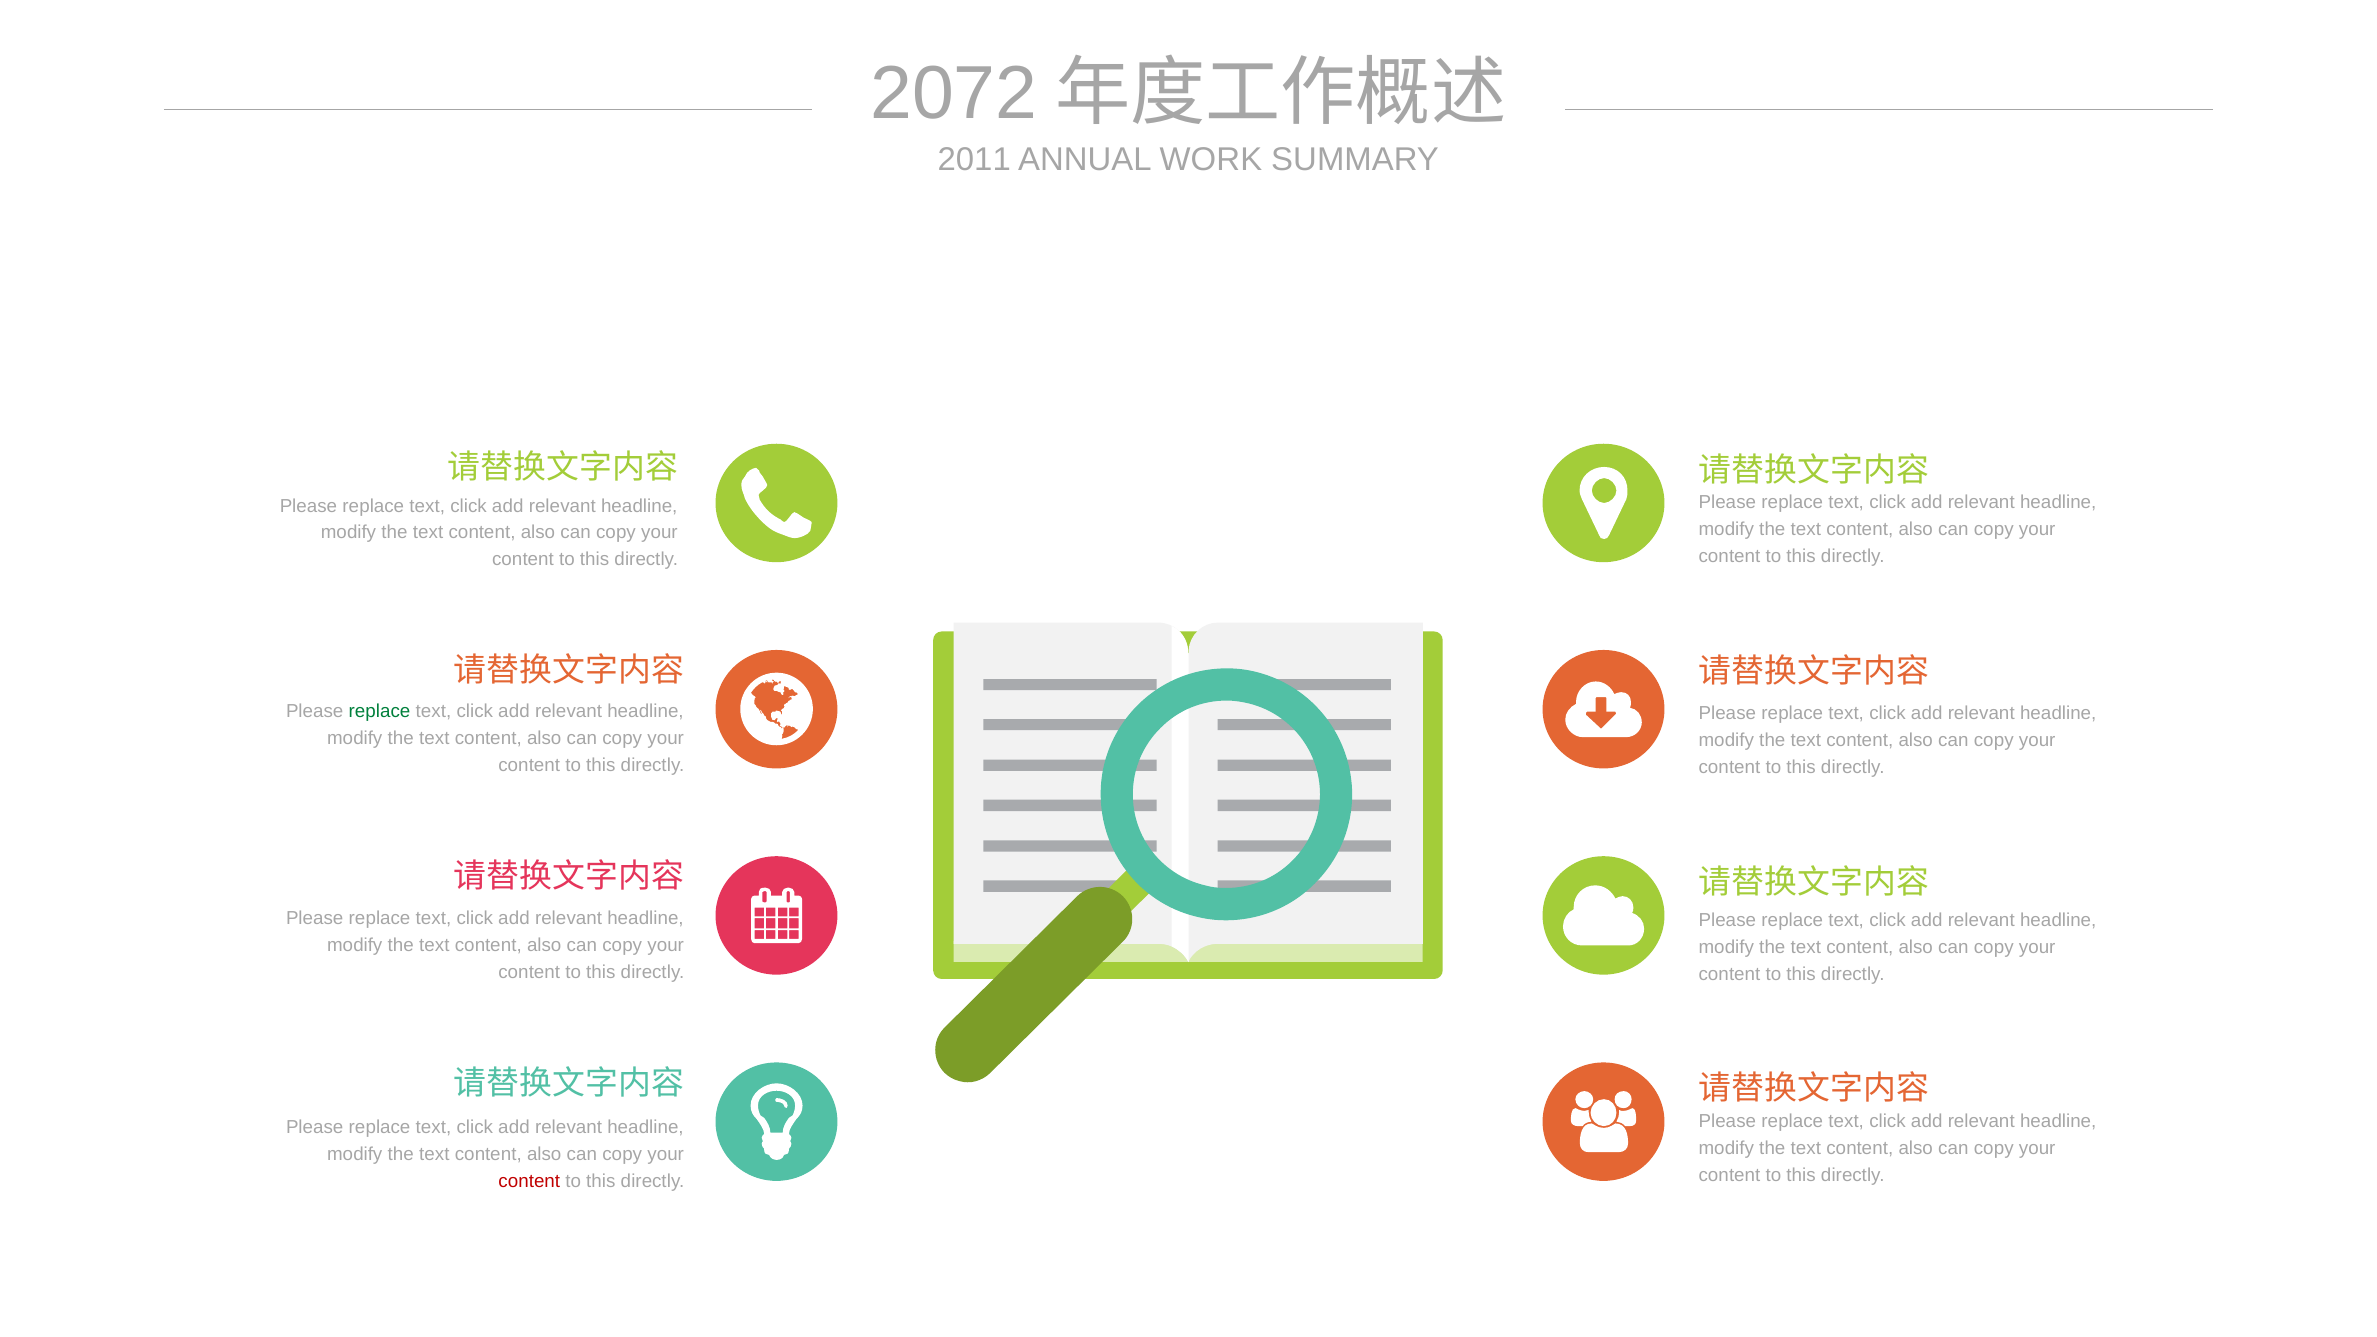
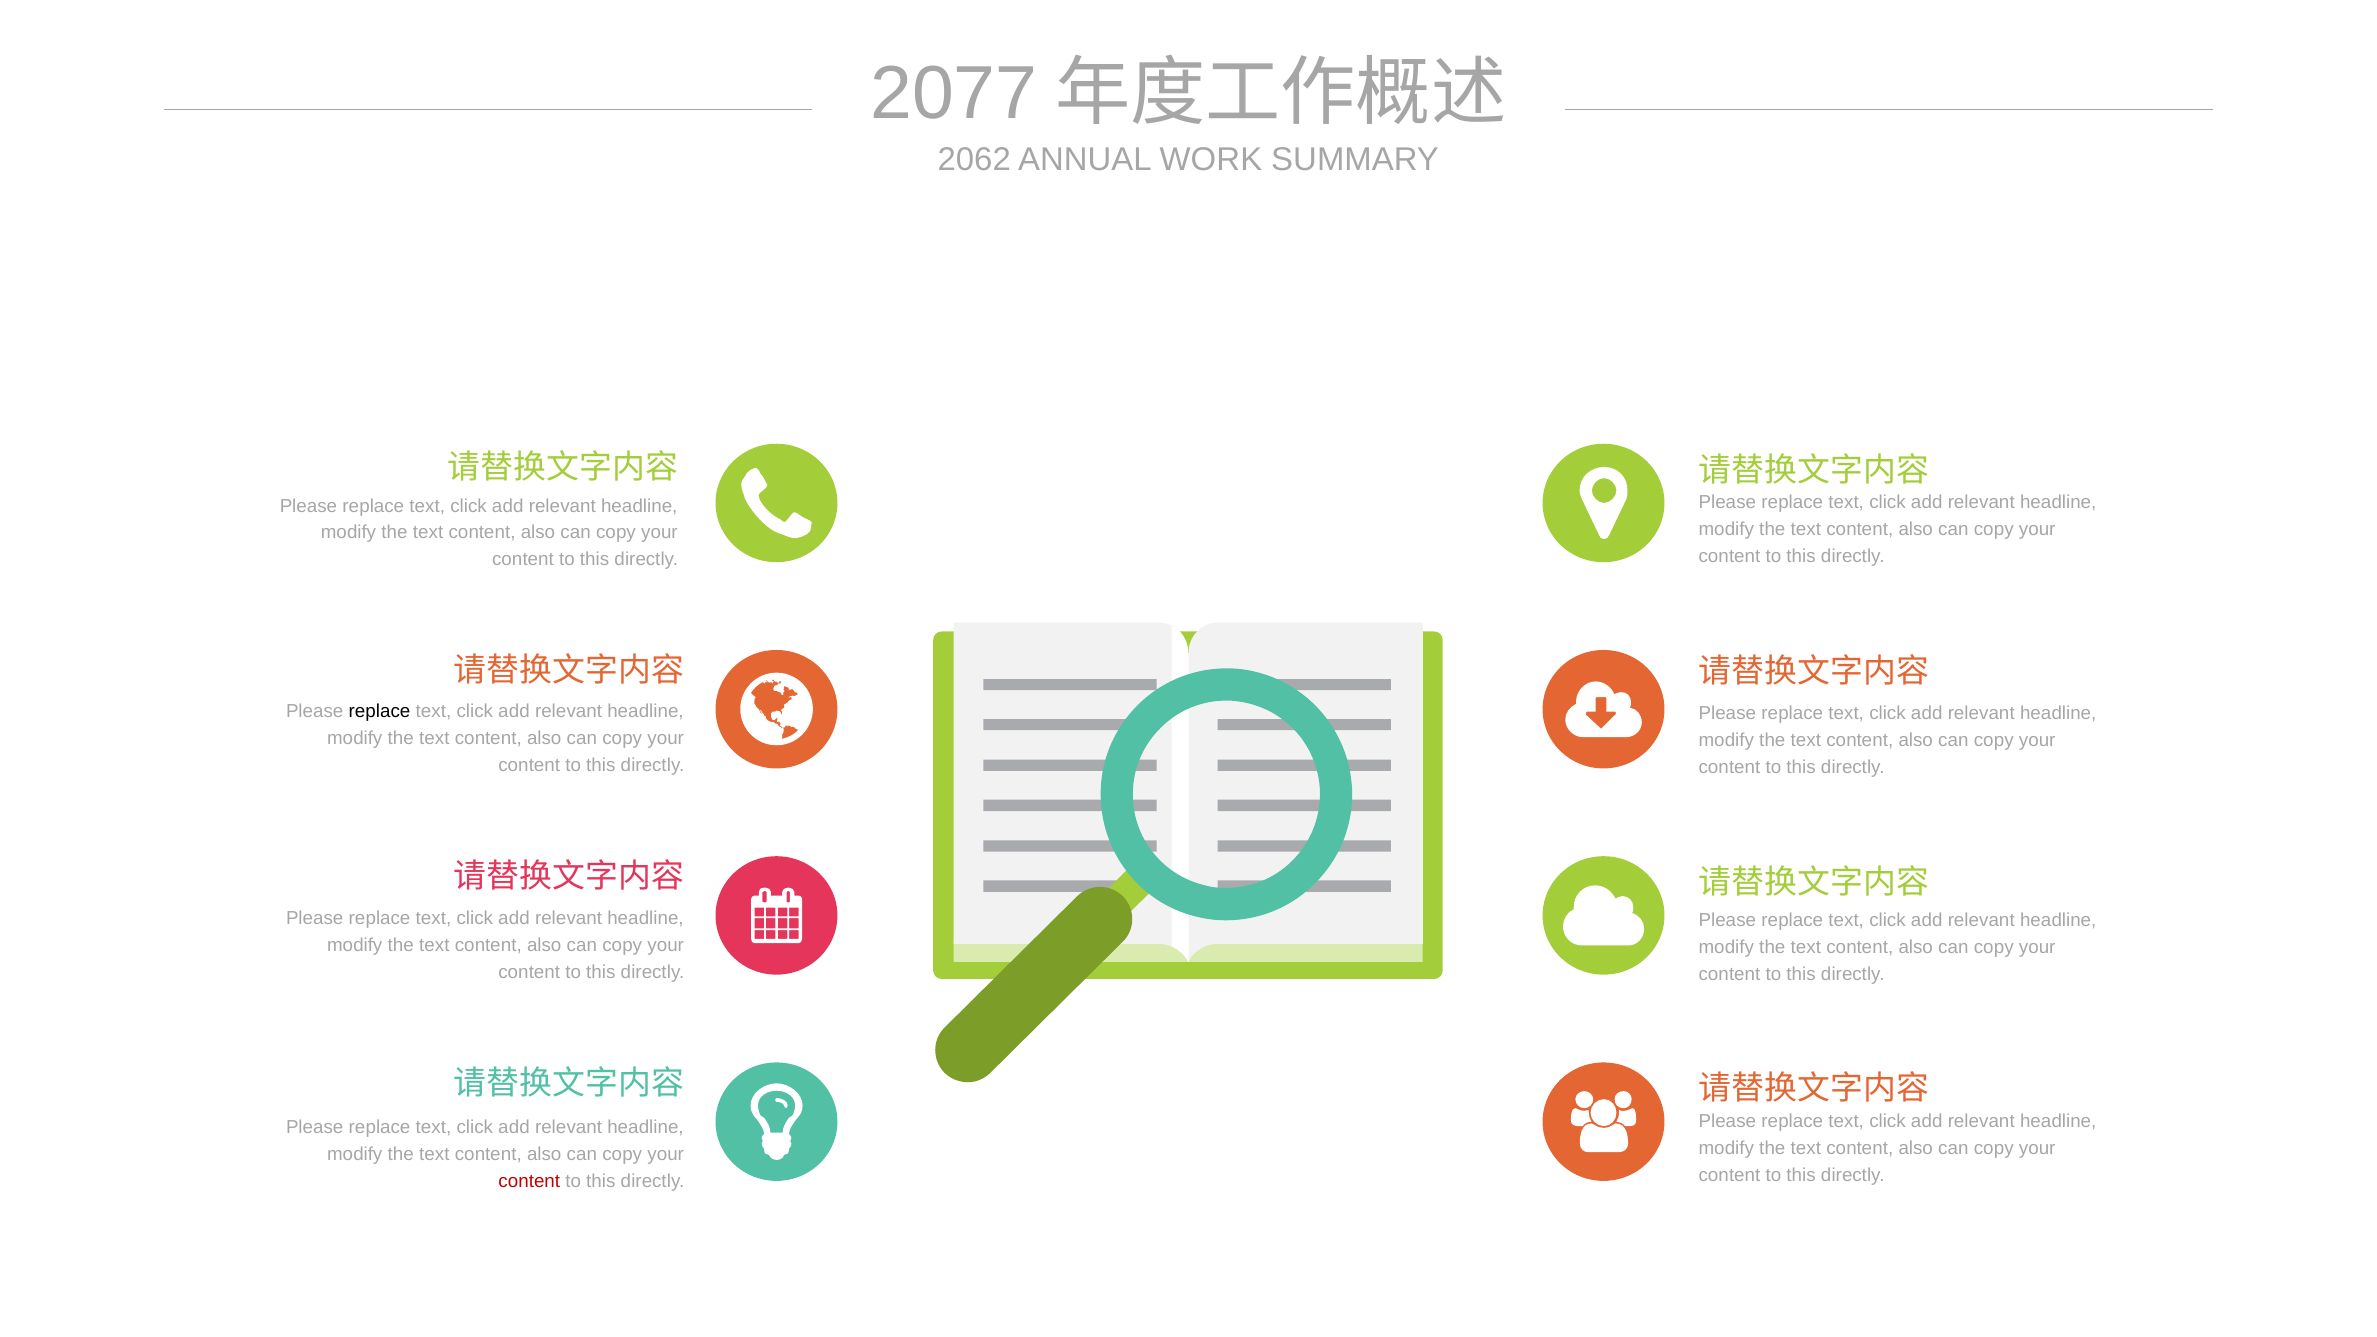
2072: 2072 -> 2077 (954, 94)
2011: 2011 -> 2062 (974, 160)
replace colour: green -> black (380, 711)
